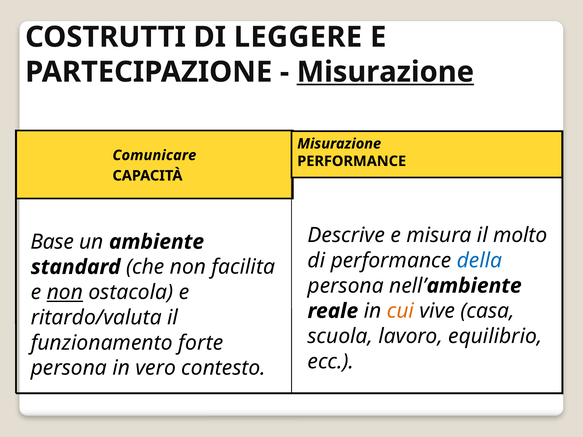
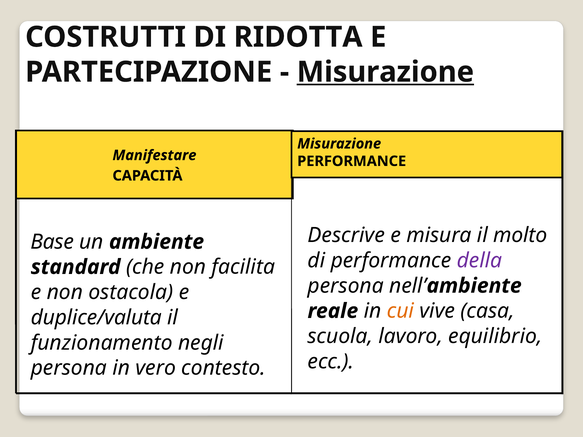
LEGGERE: LEGGERE -> RIDOTTA (298, 37)
Comunicare: Comunicare -> Manifestare (154, 155)
della colour: blue -> purple (480, 261)
non underline: present -> none (65, 292)
ritardo/valuta: ritardo/valuta -> duplice/valuta (96, 318)
forte: forte -> negli (201, 343)
